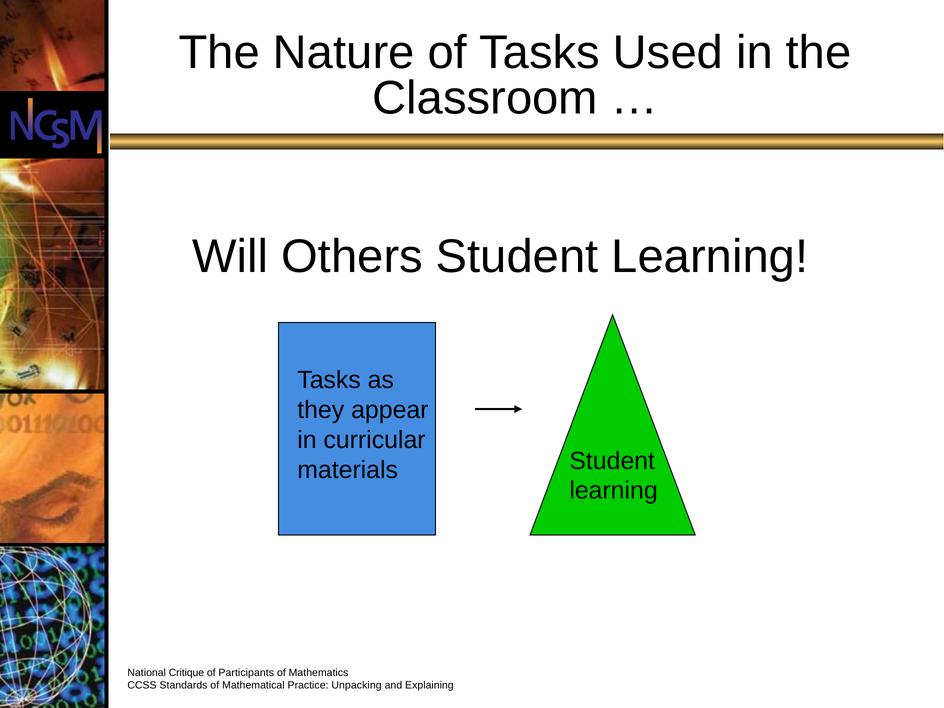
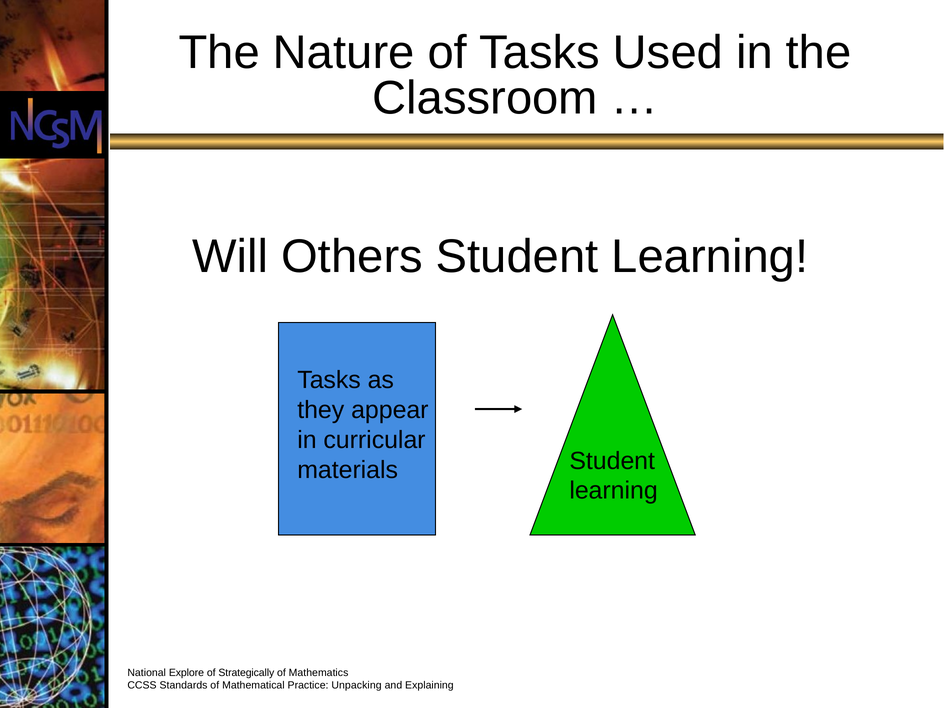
Critique: Critique -> Explore (186, 673)
Participants: Participants -> Strategically (246, 673)
